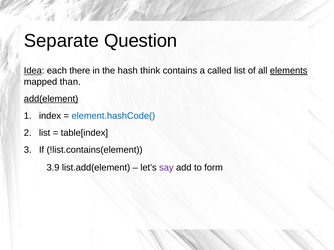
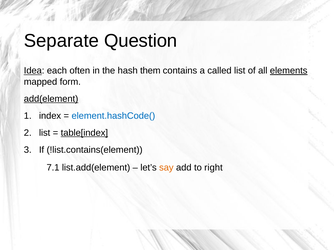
there: there -> often (80, 71)
think: think -> them (150, 71)
than: than -> form (70, 82)
table[index underline: none -> present (84, 133)
3.9: 3.9 -> 7.1 (53, 168)
say colour: purple -> orange (166, 168)
form: form -> right (213, 168)
